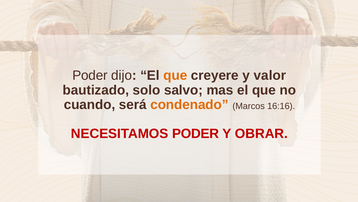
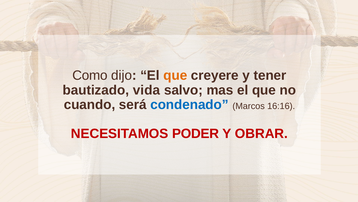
Poder: Poder -> Como (90, 75)
valor: valor -> tener (270, 75)
solo: solo -> vida (146, 90)
condenado colour: orange -> blue (189, 104)
